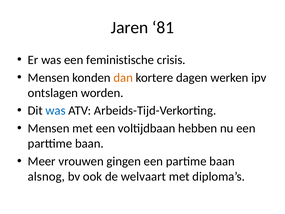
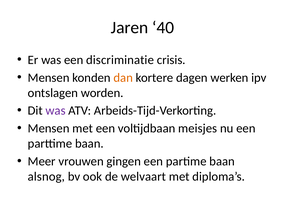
81: 81 -> 40 (163, 28)
feministische: feministische -> discriminatie (120, 60)
was colour: blue -> purple (56, 110)
hebben: hebben -> meisjes (198, 128)
